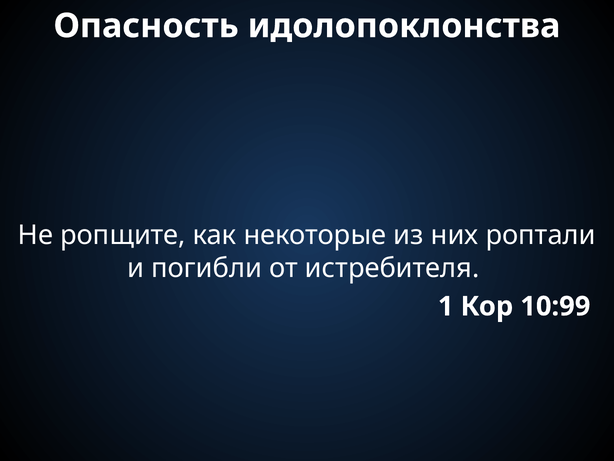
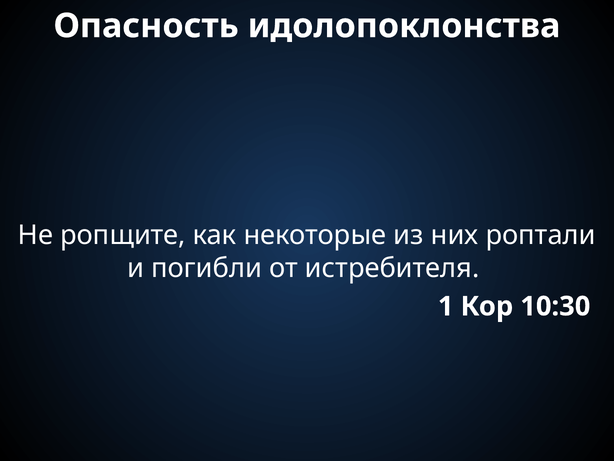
10:99: 10:99 -> 10:30 (555, 306)
